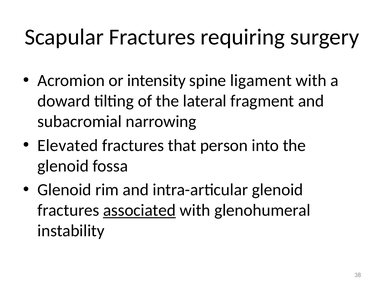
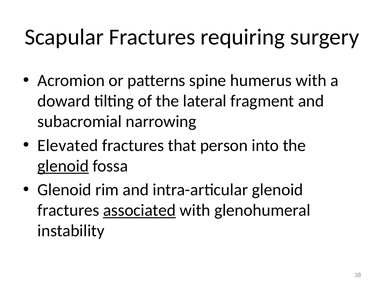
intensity: intensity -> patterns (156, 81)
ligament: ligament -> humerus (261, 81)
glenoid underline: none -> present (63, 166)
